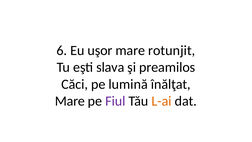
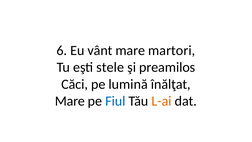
uşor: uşor -> vânt (100, 50)
rotunjit: rotunjit -> martori (172, 50)
slava: slava -> stele (110, 67)
Fiul colour: purple -> blue (115, 101)
